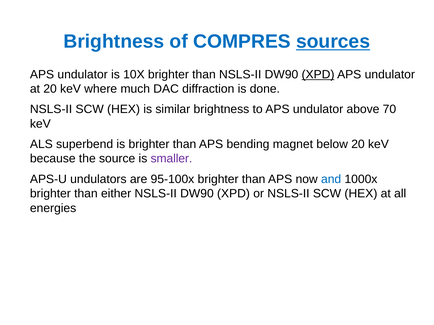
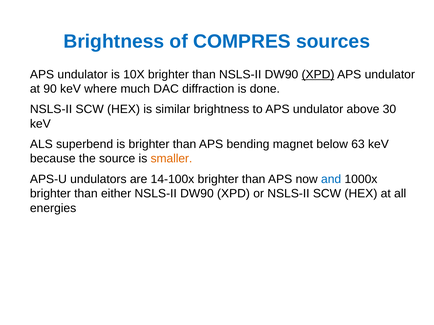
sources underline: present -> none (333, 42)
at 20: 20 -> 90 (50, 89)
70: 70 -> 30 (389, 109)
below 20: 20 -> 63 (358, 144)
smaller colour: purple -> orange (171, 159)
95-100x: 95-100x -> 14-100x (172, 179)
